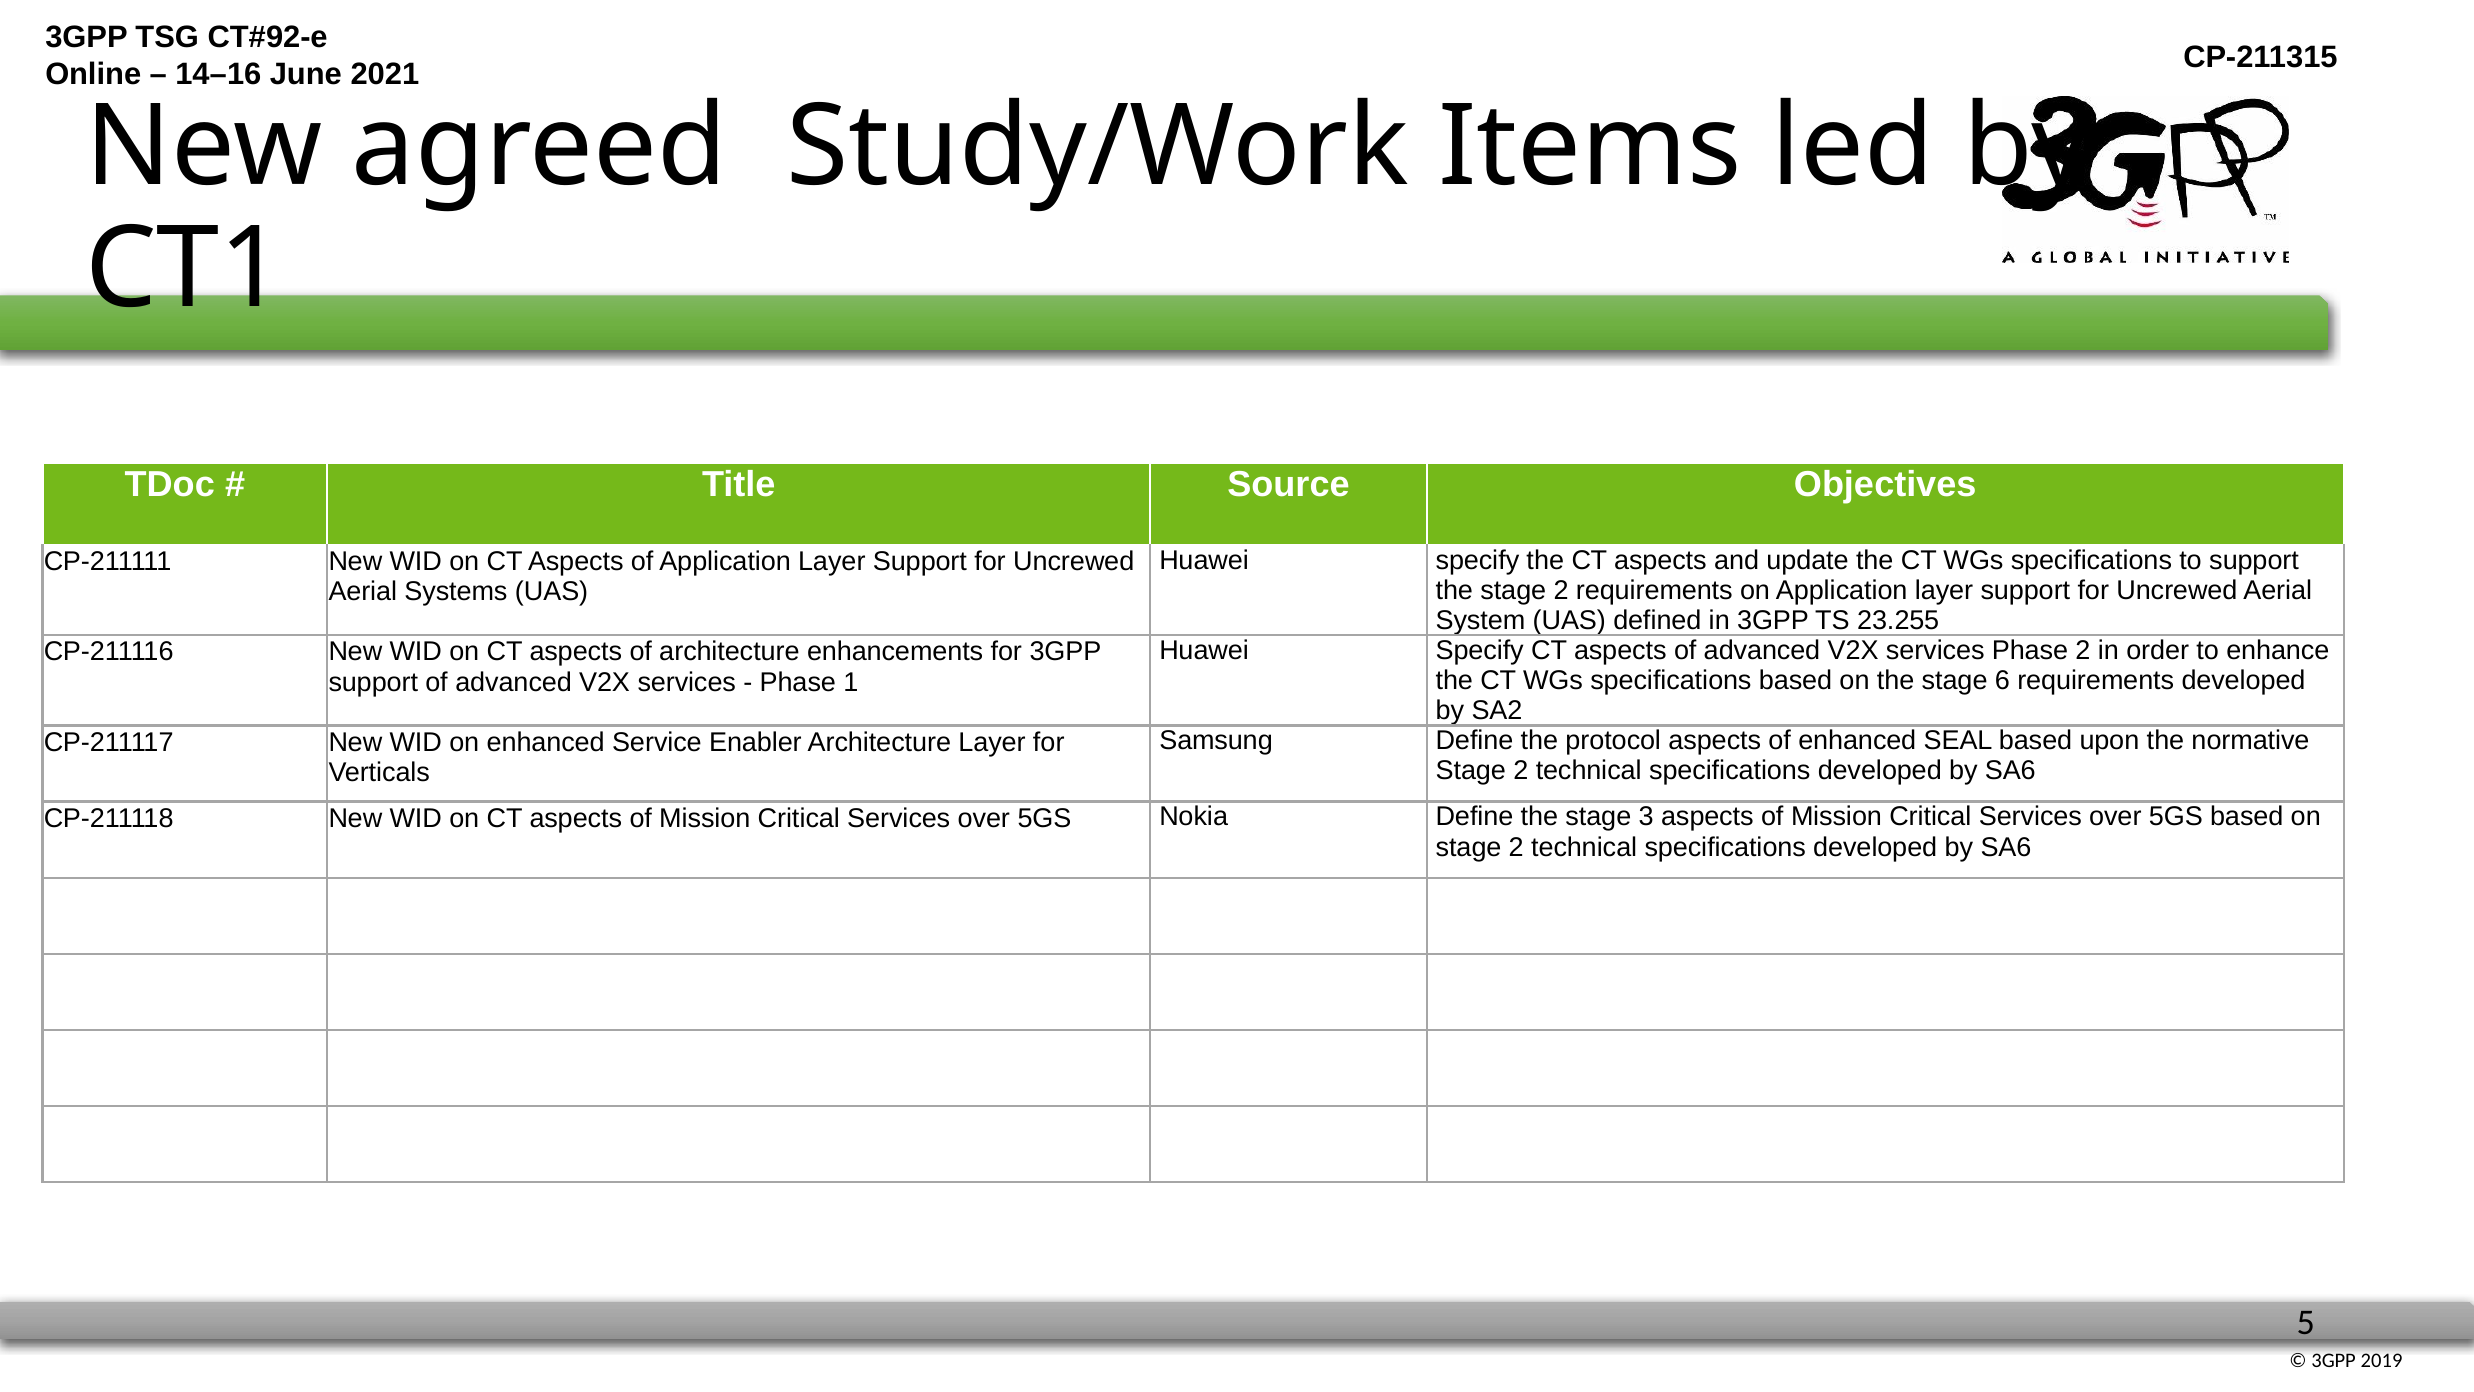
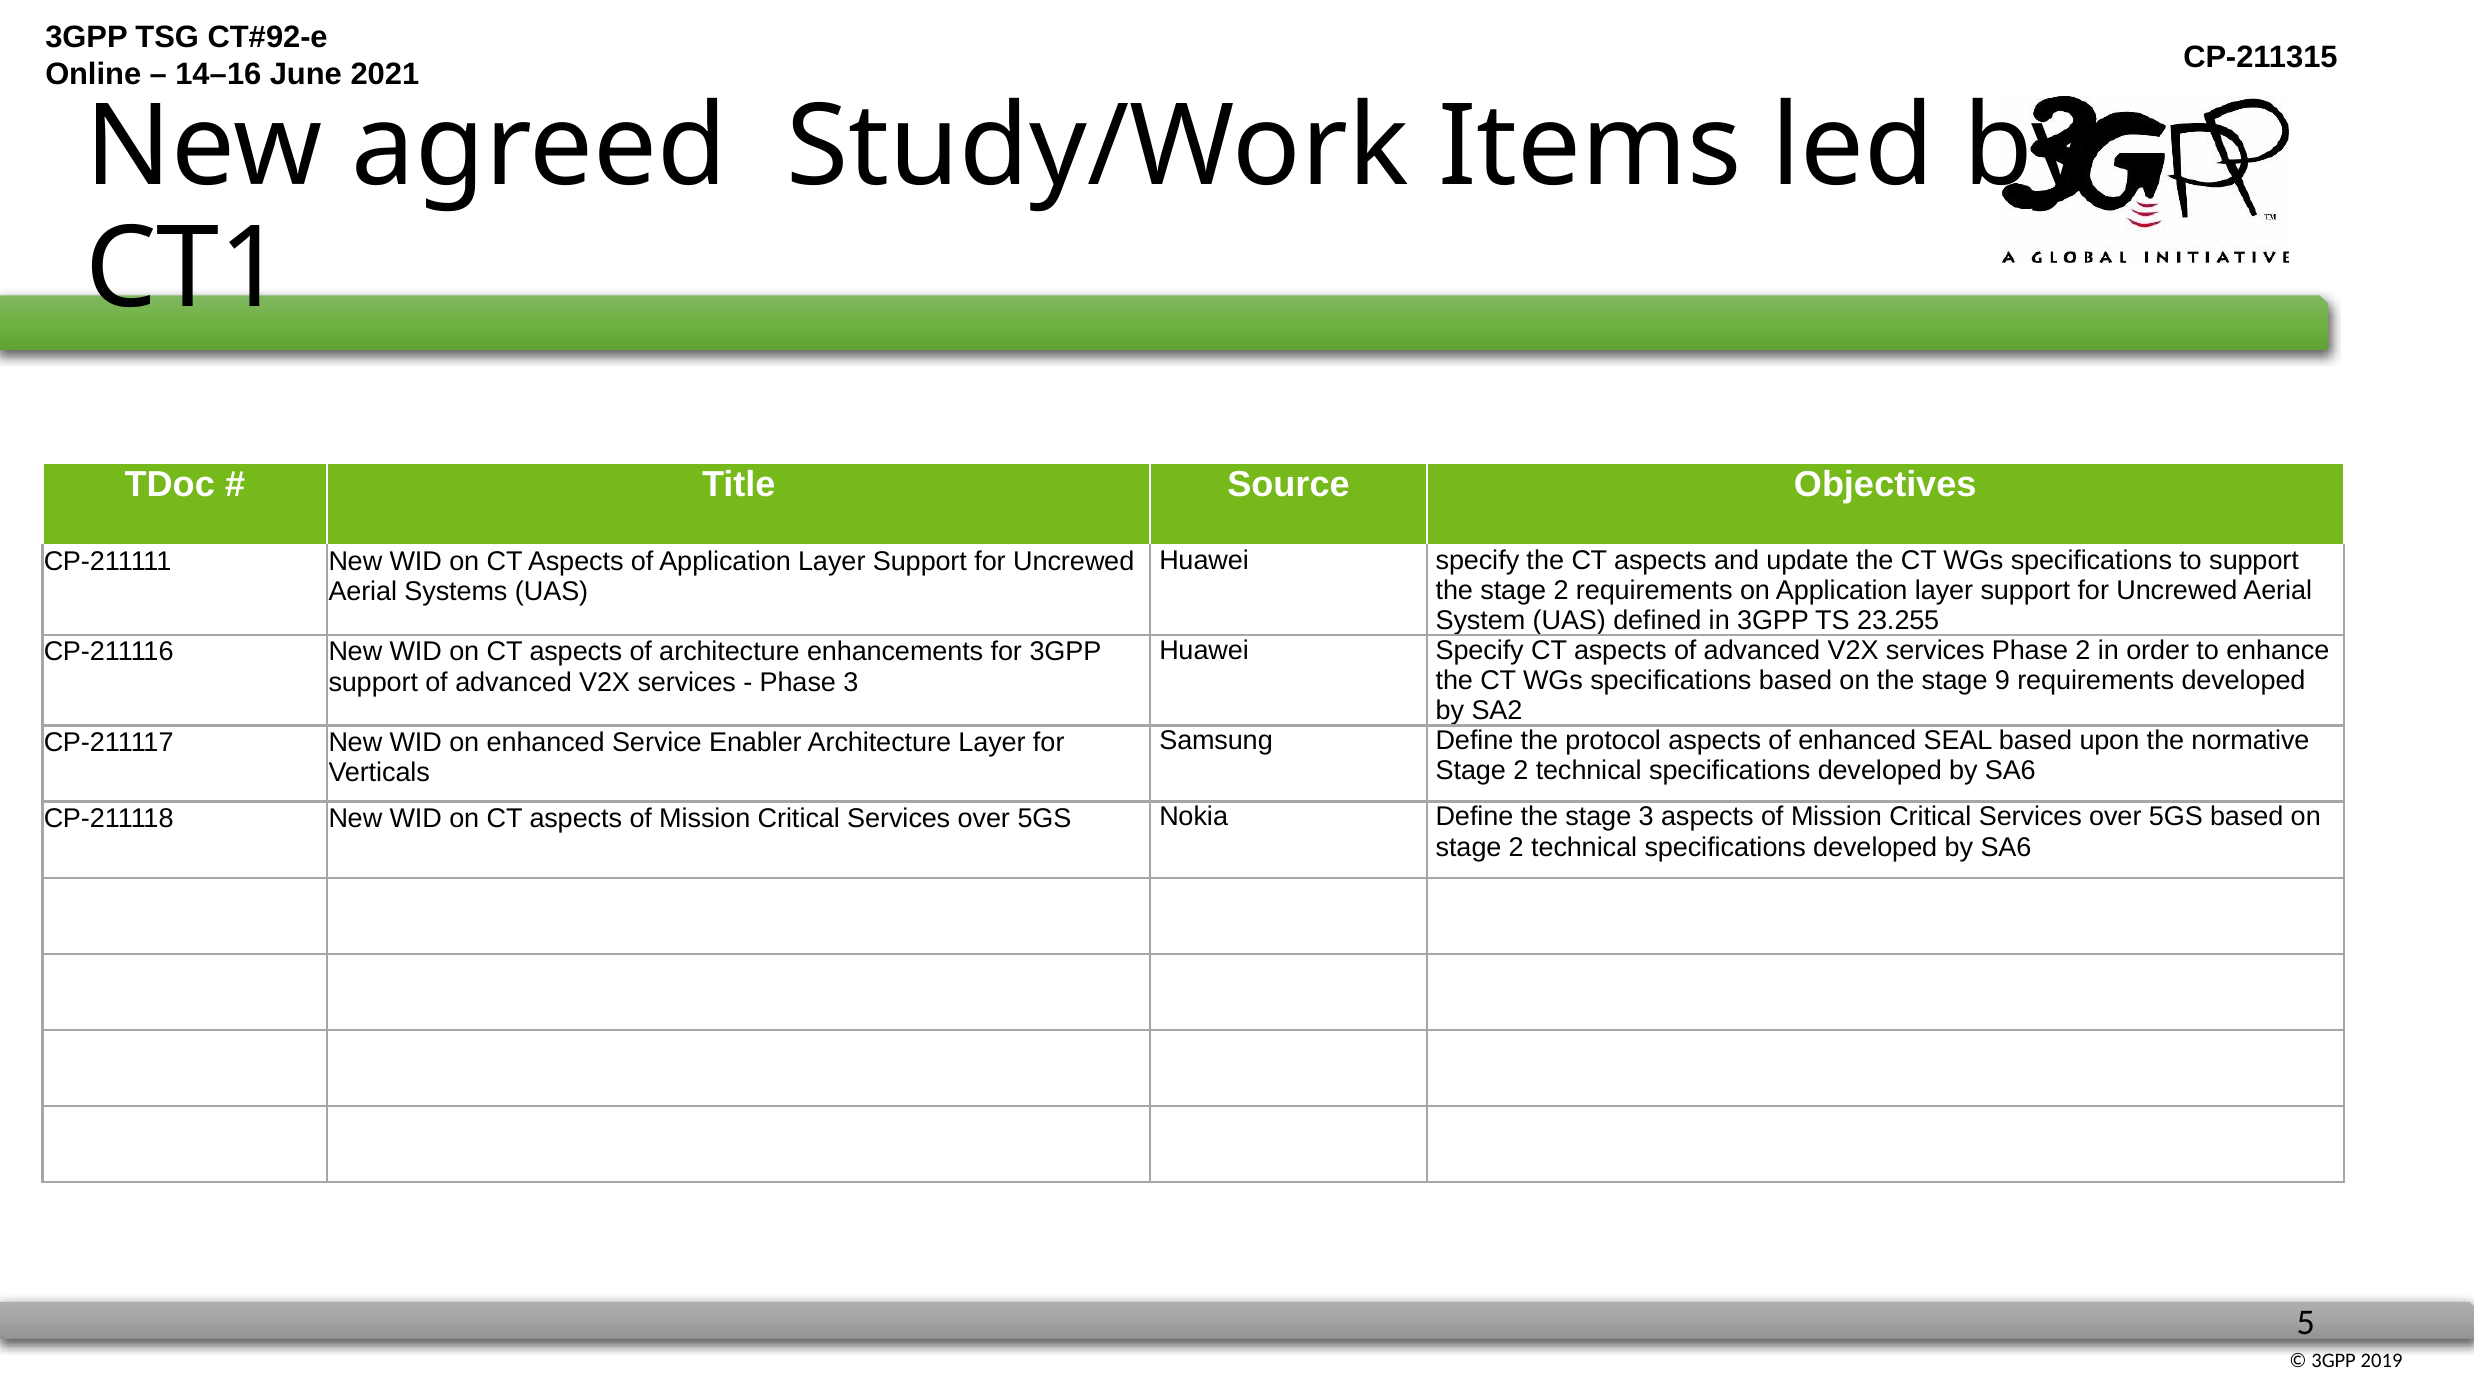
6: 6 -> 9 (2002, 681)
Phase 1: 1 -> 3 (851, 682)
